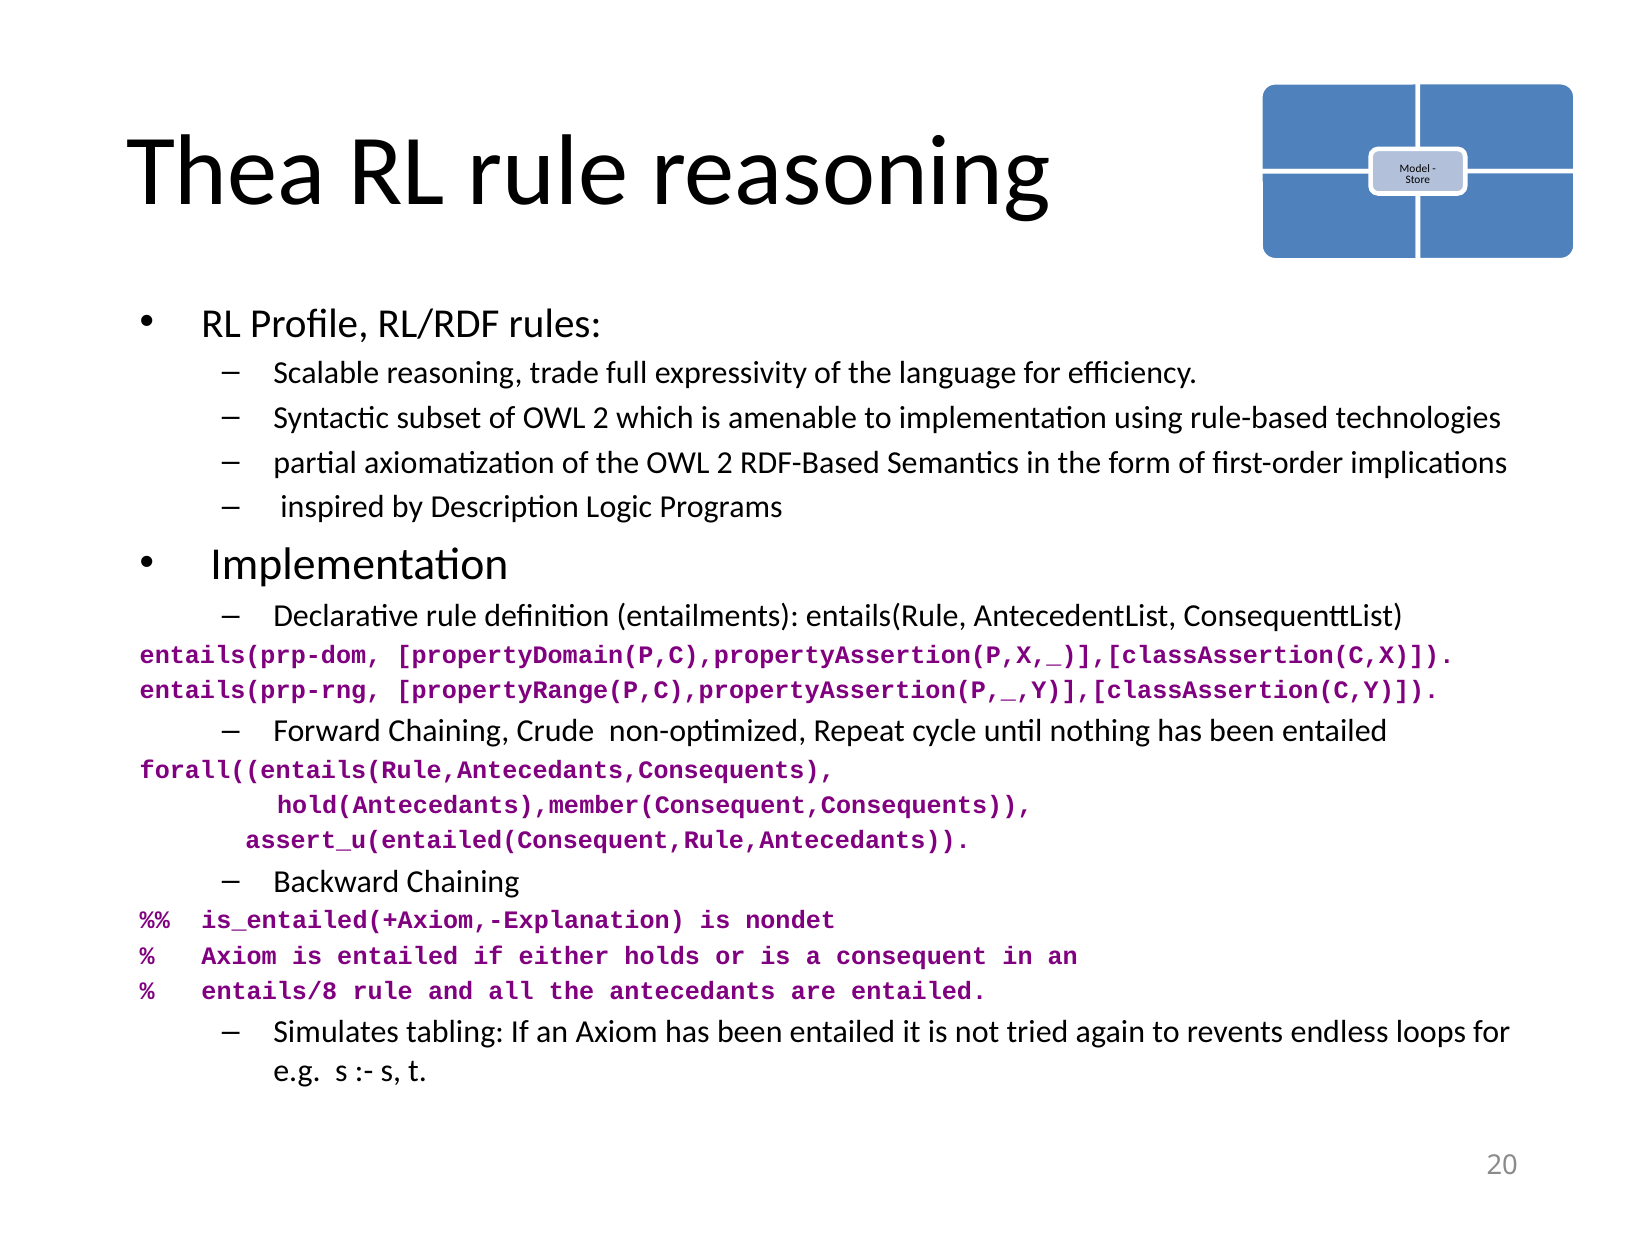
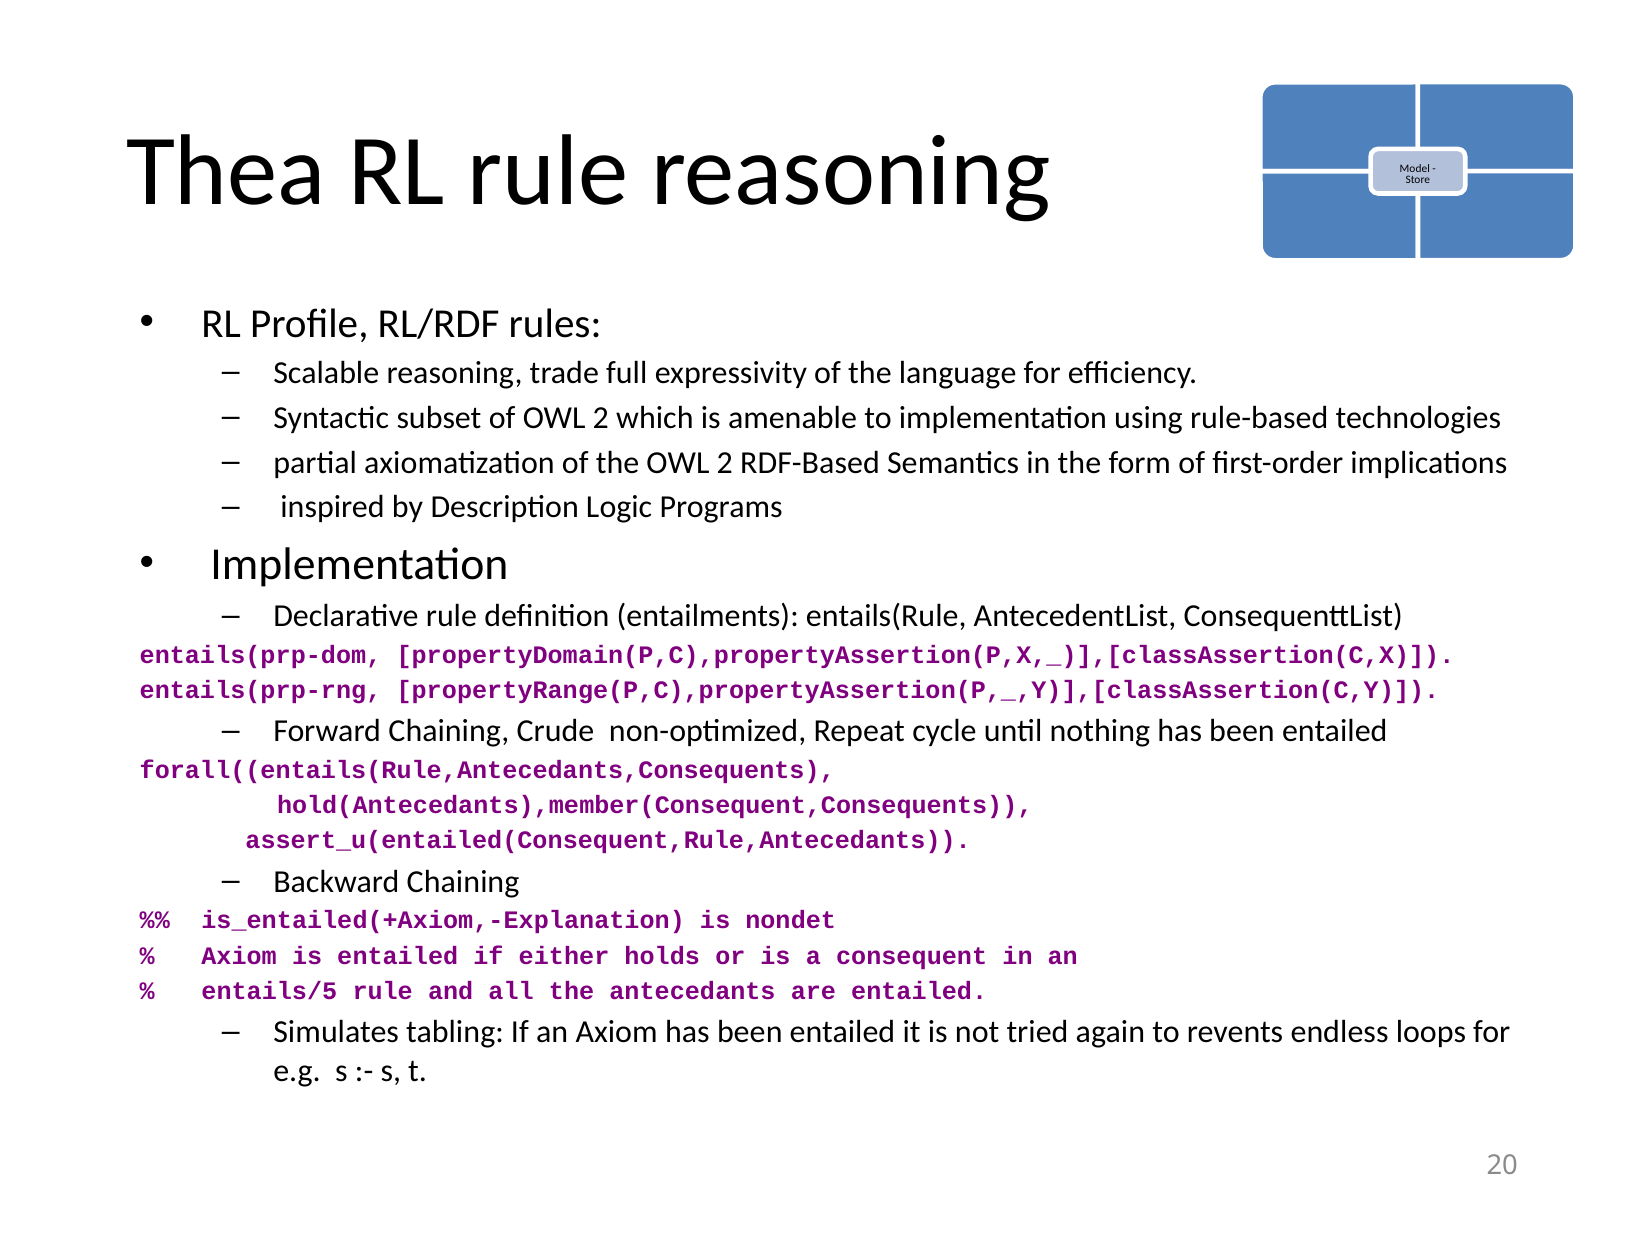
entails/8: entails/8 -> entails/5 (269, 991)
